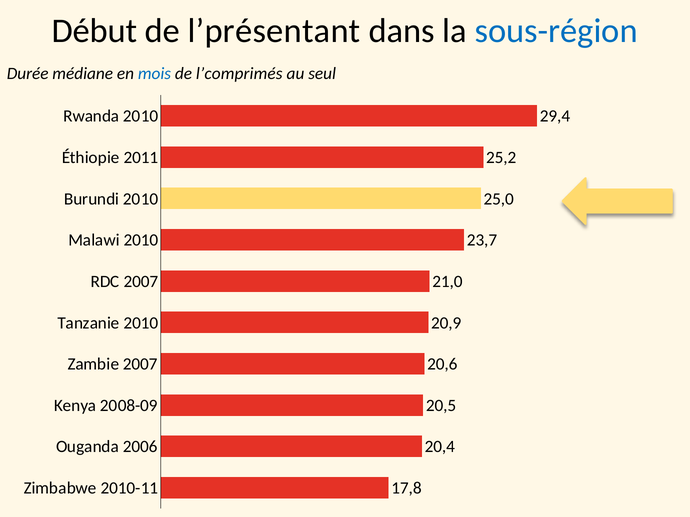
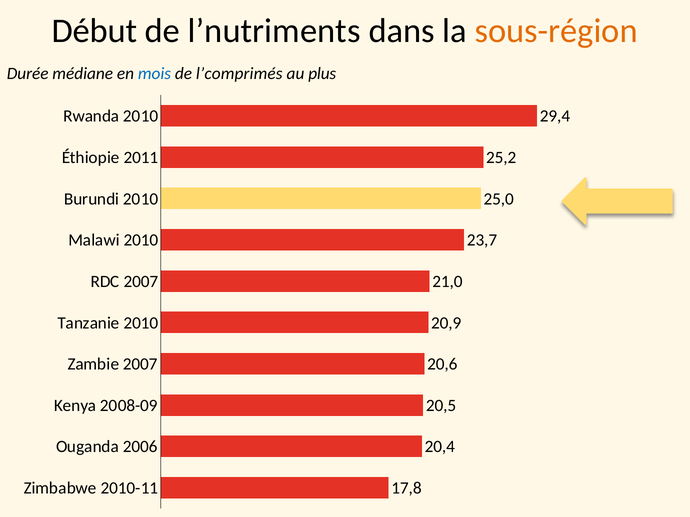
l’présentant: l’présentant -> l’nutriments (274, 31)
sous-région colour: blue -> orange (556, 31)
seul: seul -> plus (322, 74)
